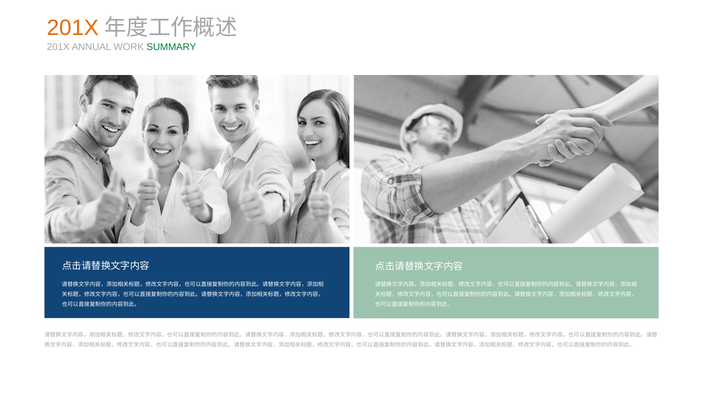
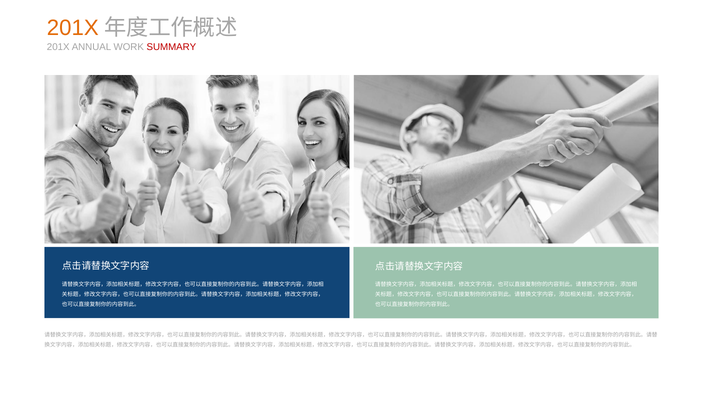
SUMMARY colour: green -> red (171, 47)
